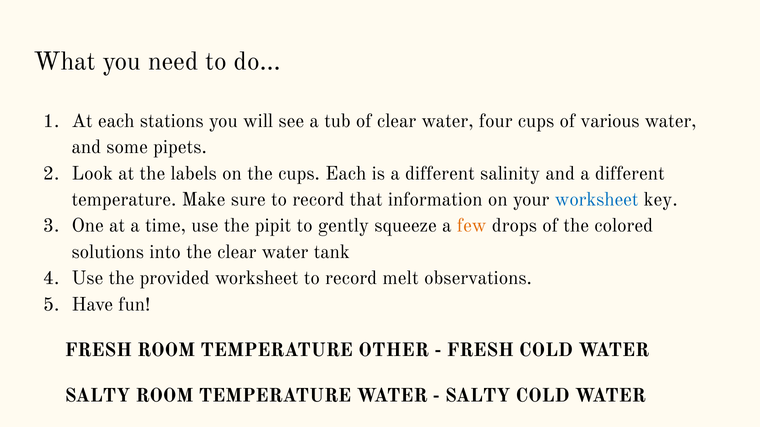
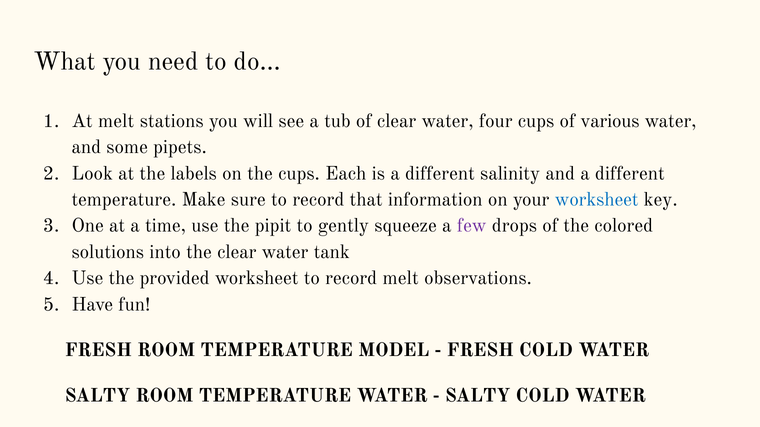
At each: each -> melt (116, 121)
few colour: orange -> purple (472, 226)
OTHER: OTHER -> MODEL (394, 351)
